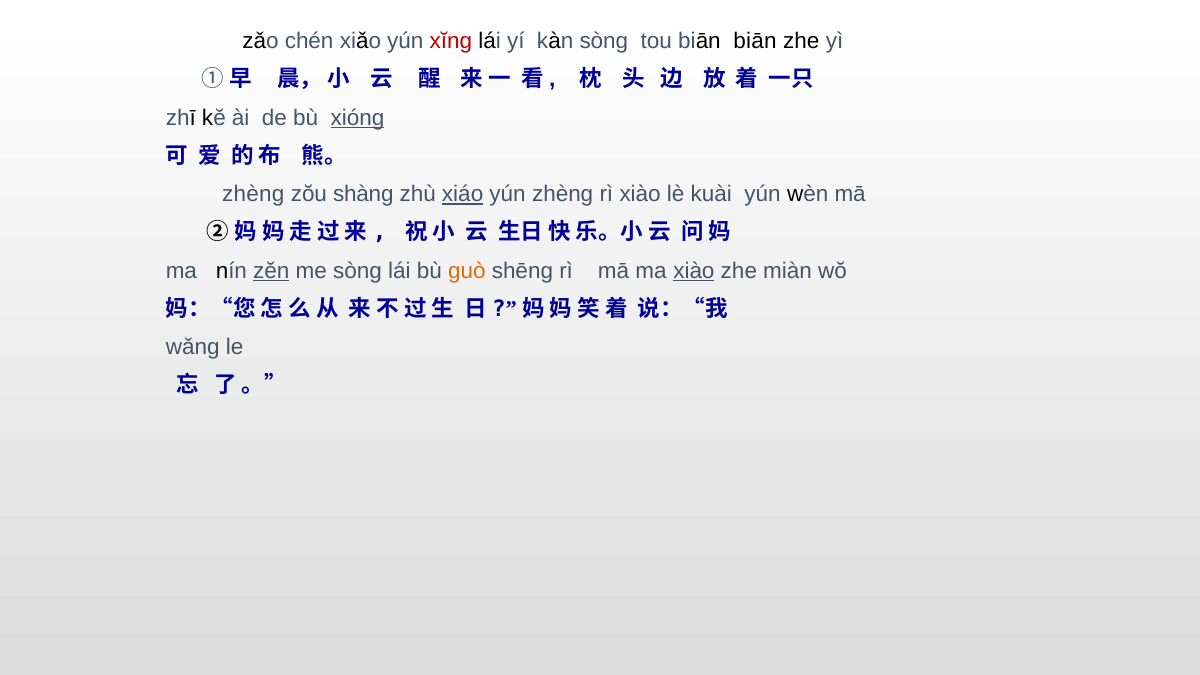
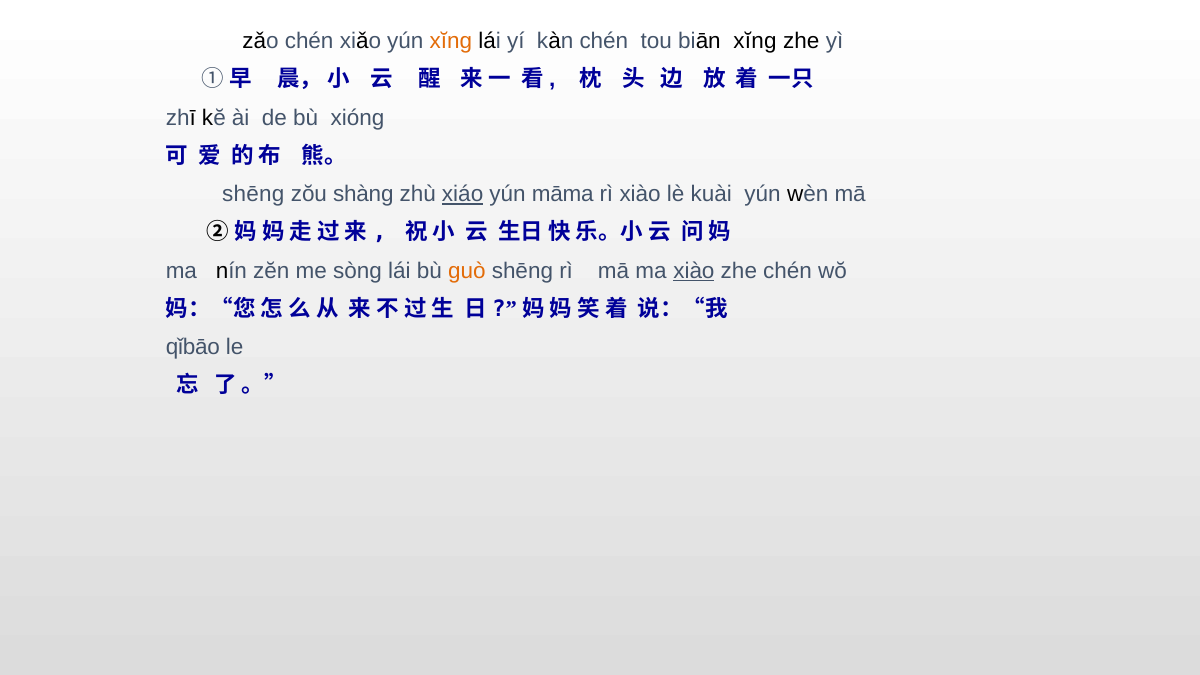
xĭng colour: red -> orange (451, 41)
kàn sòng: sòng -> chén (604, 41)
biān biān: biān -> xĭng (755, 41)
xióng underline: present -> none (358, 118)
zhèng: zhèng -> shēng (253, 194)
yún zhèng: zhèng -> māma (563, 194)
zĕn underline: present -> none (271, 271)
zhe miàn: miàn -> chén (788, 271)
wǎng: wǎng -> qǐbāo (193, 347)
